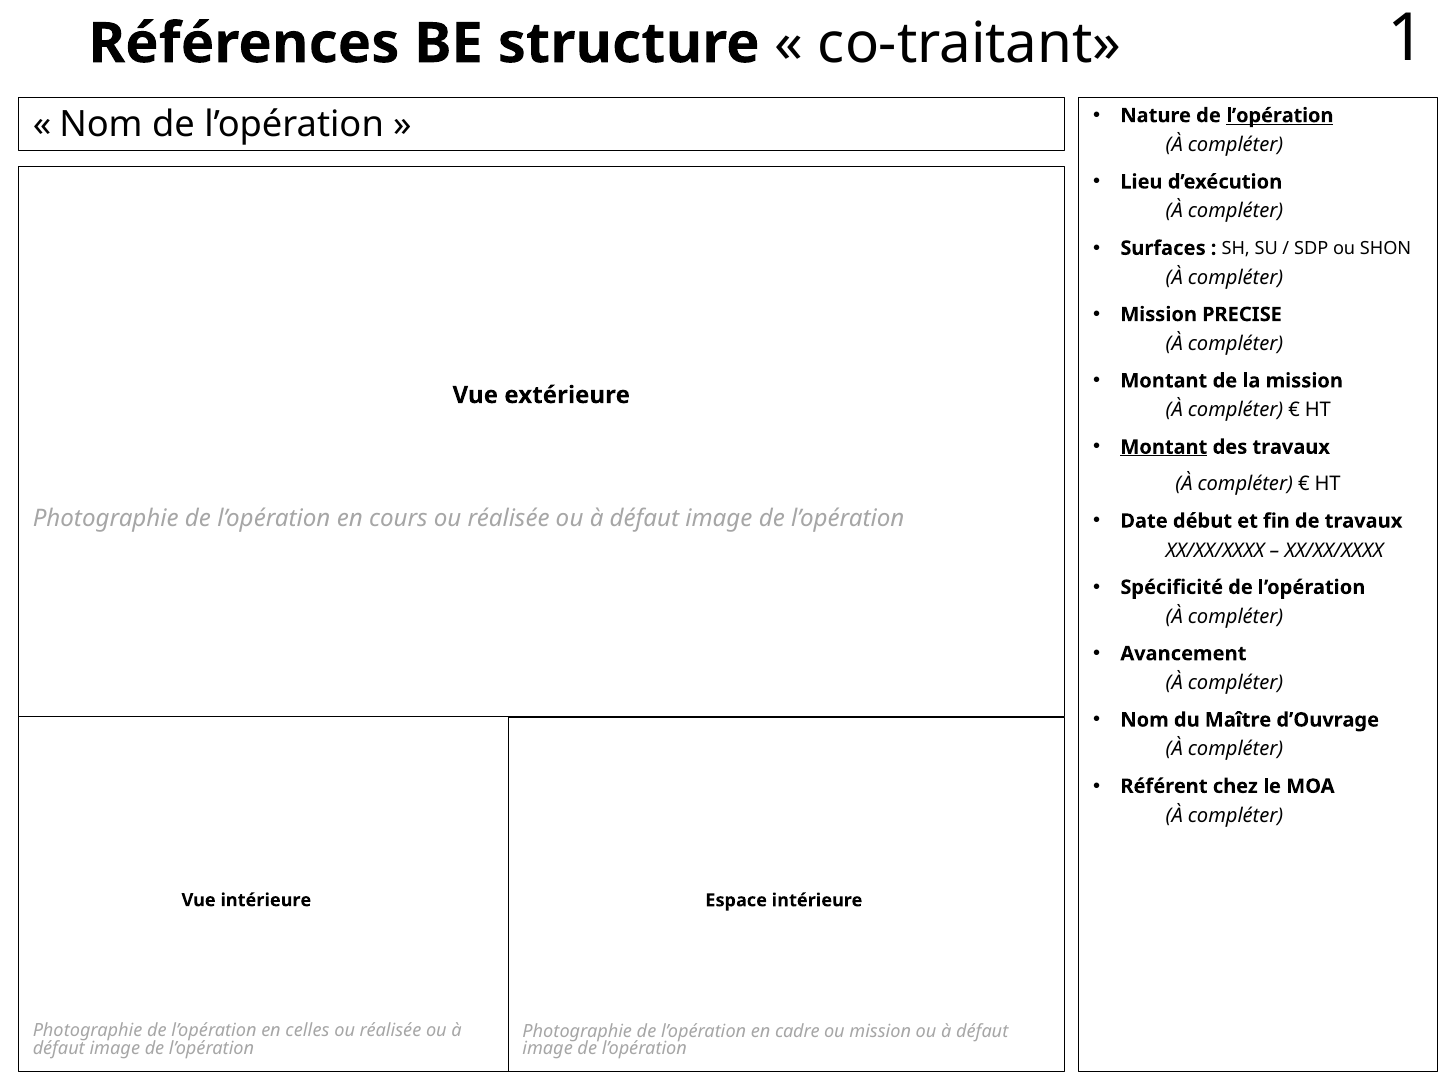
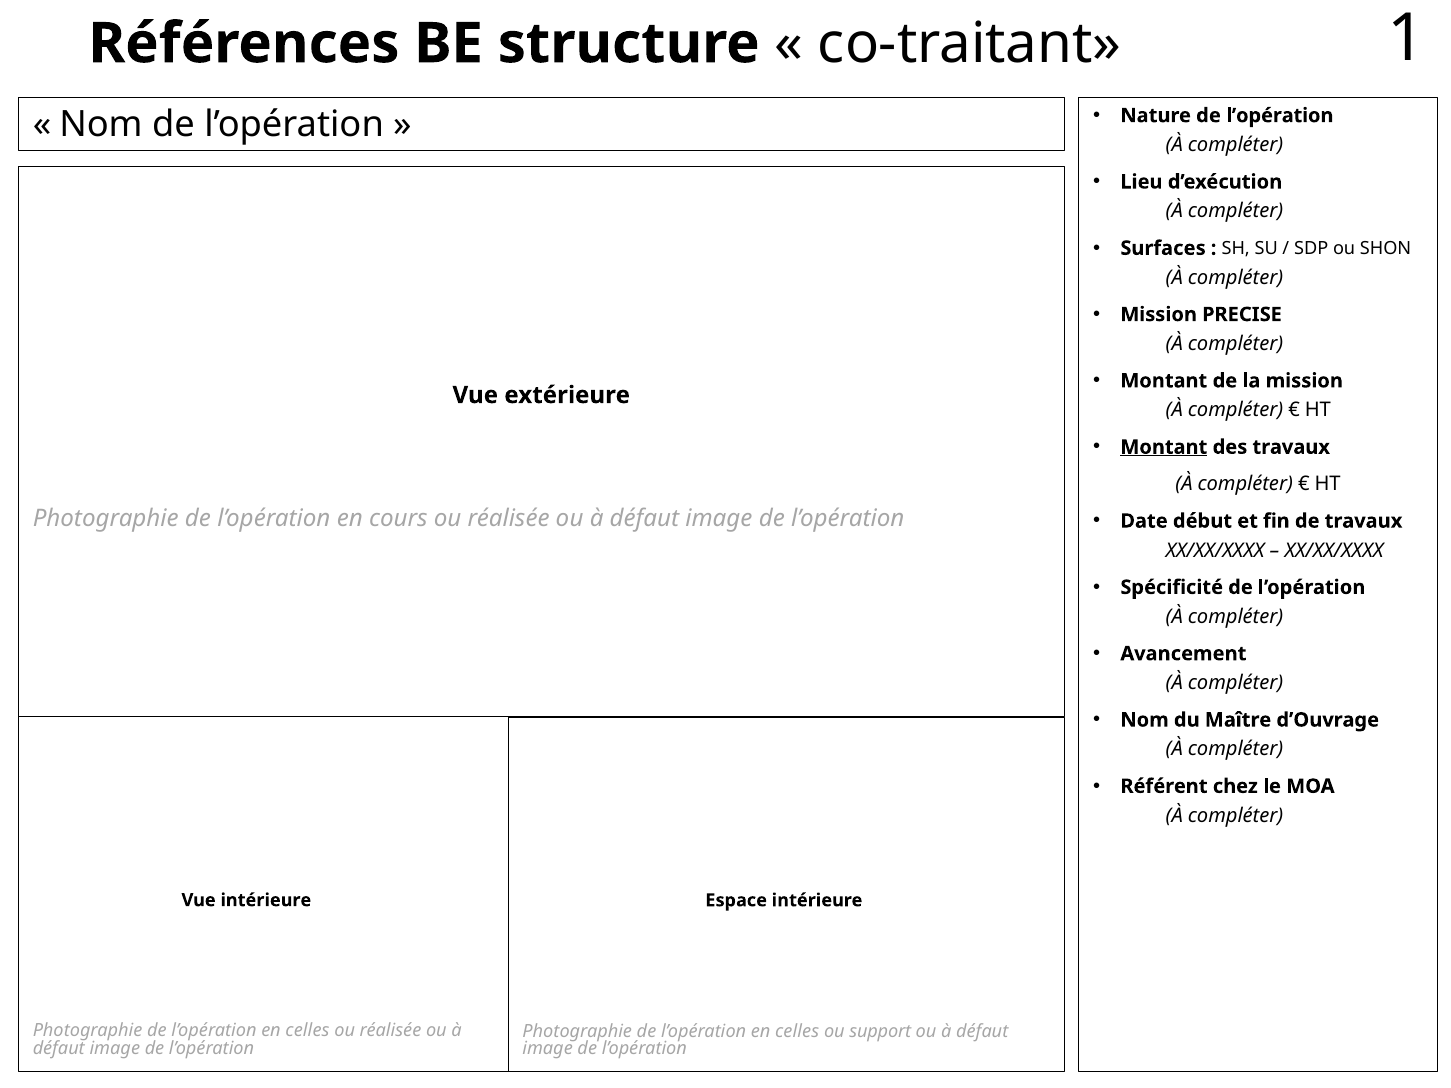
l’opération underline: present -> none (1280, 116)
cadre: cadre -> celles (797, 1031)
ou mission: mission -> support (880, 1031)
